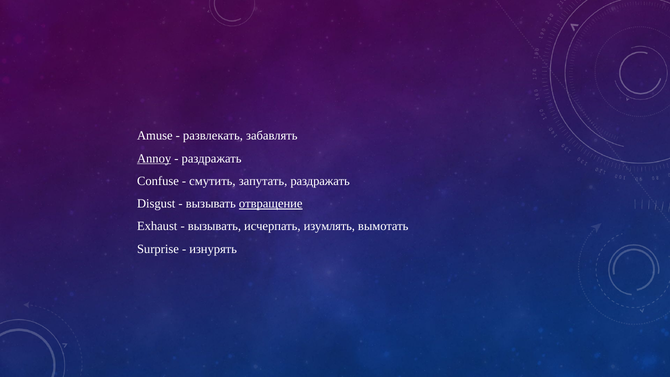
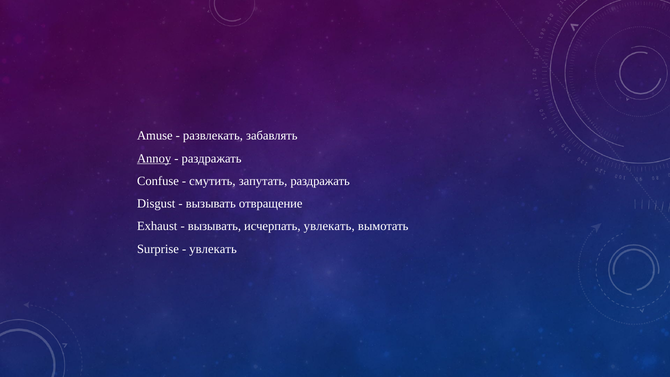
отвращение underline: present -> none (271, 204)
исчерпать изумлять: изумлять -> увлекать (329, 226)
изнурять: изнурять -> увлекать (213, 249)
